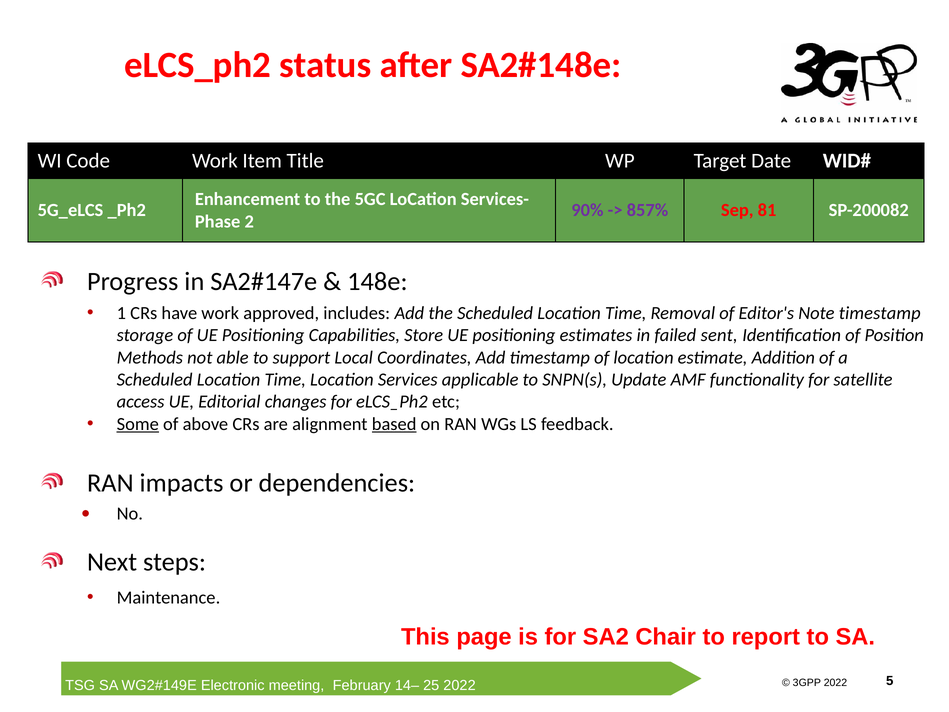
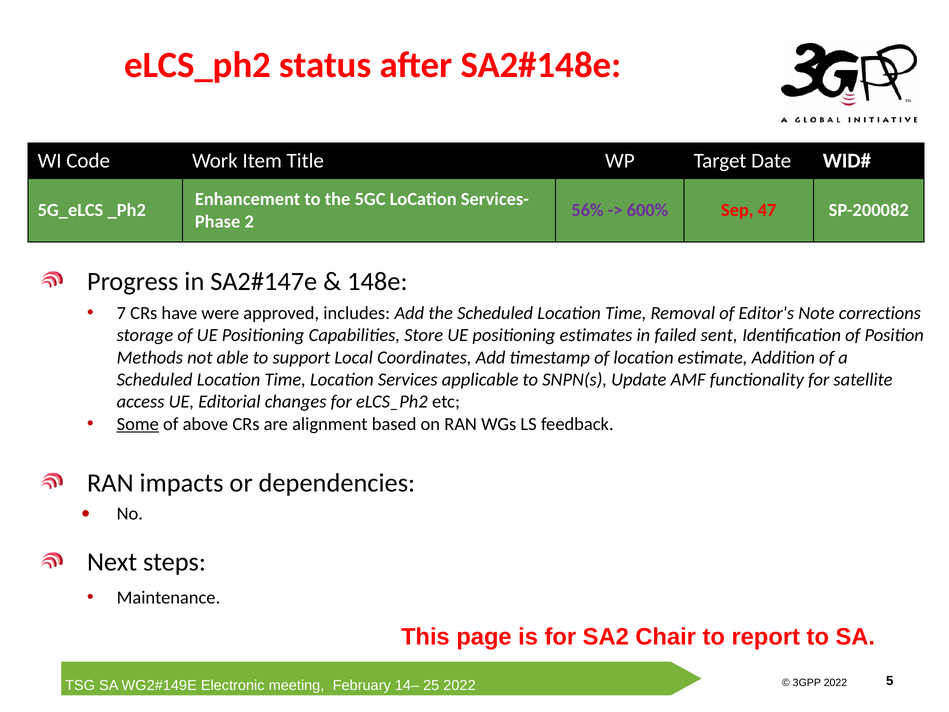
90%: 90% -> 56% (587, 210)
857%: 857% -> 600% (647, 210)
81: 81 -> 47 (767, 210)
1: 1 -> 7 (121, 313)
have work: work -> were (220, 313)
Note timestamp: timestamp -> corrections (880, 313)
based underline: present -> none (394, 424)
